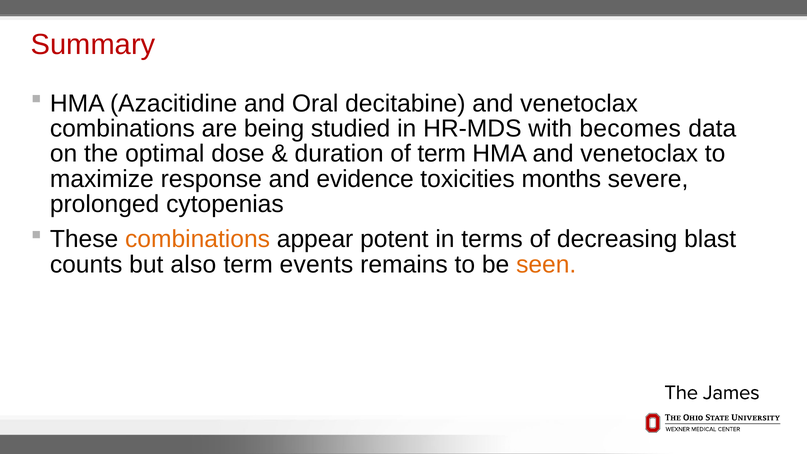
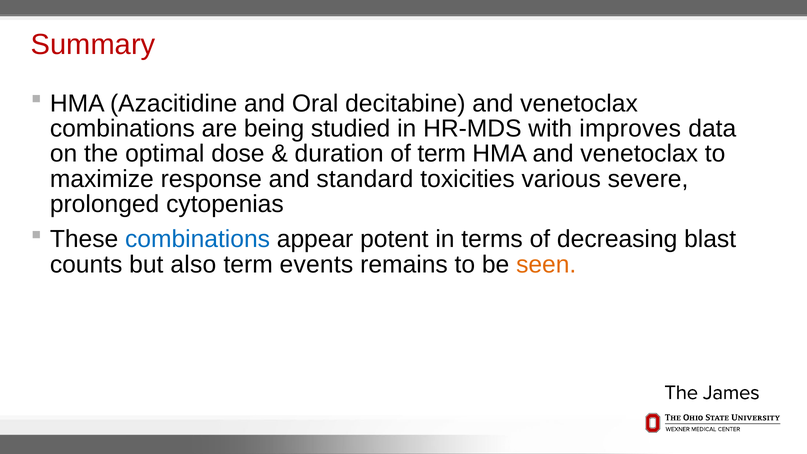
becomes: becomes -> improves (630, 129)
evidence: evidence -> standard (365, 179)
months: months -> various (561, 179)
combinations colour: orange -> blue (198, 239)
